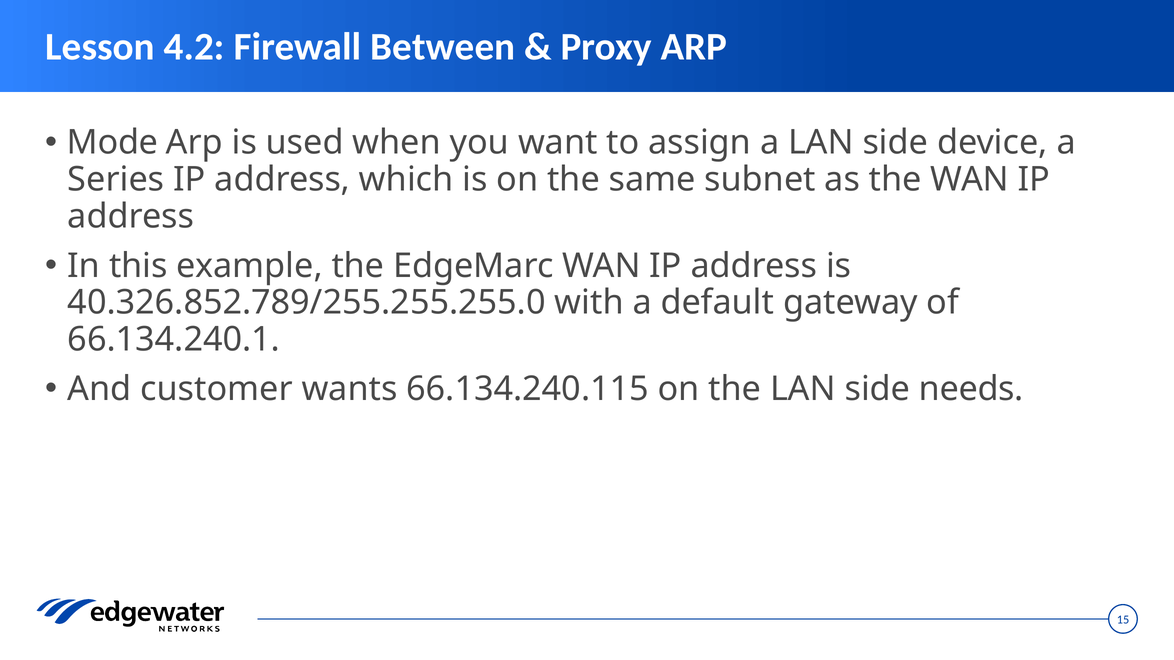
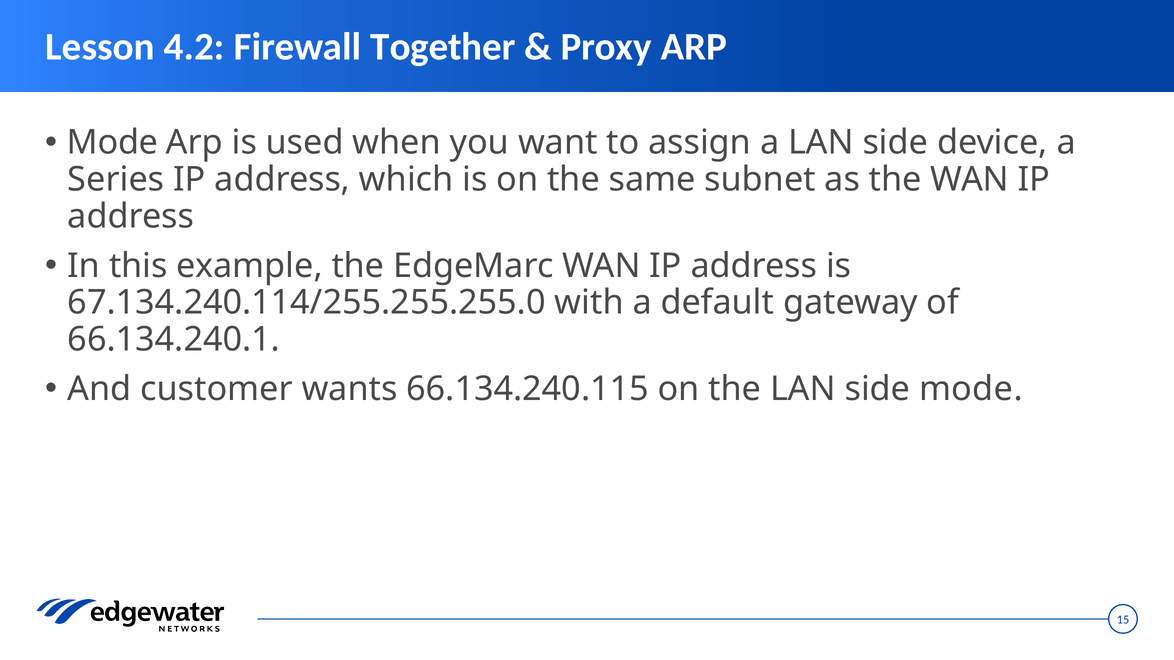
Between: Between -> Together (443, 47)
40.326.852.789/255.255.255.0: 40.326.852.789/255.255.255.0 -> 67.134.240.114/255.255.255.0 (307, 303)
side needs: needs -> mode (971, 389)
